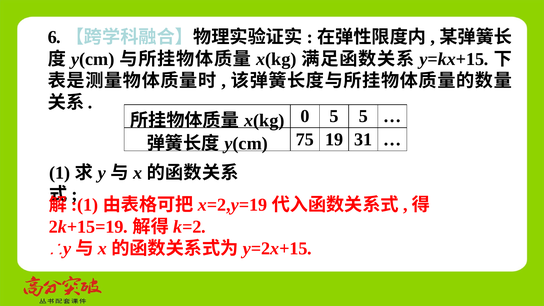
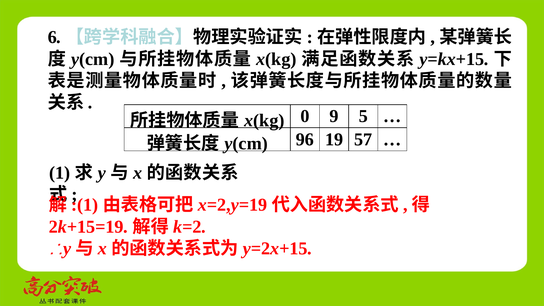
0 5: 5 -> 9 (334, 116)
75: 75 -> 96 (305, 139)
31: 31 -> 57 (363, 139)
